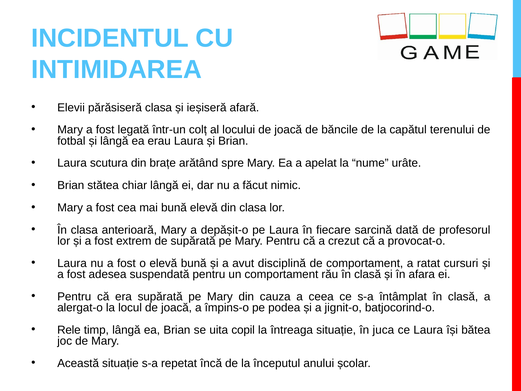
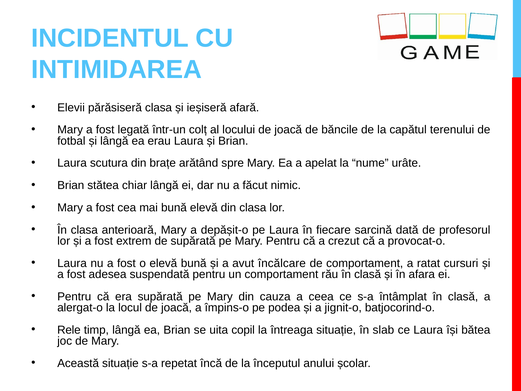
disciplină: disciplină -> încălcare (282, 263)
juca: juca -> slab (383, 330)
